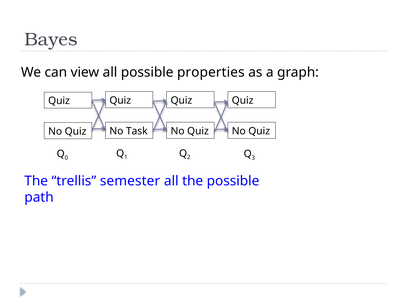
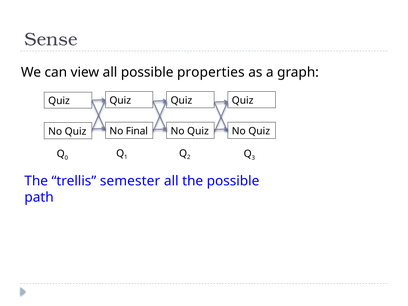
Bayes: Bayes -> Sense (51, 39)
Task: Task -> Final (137, 131)
